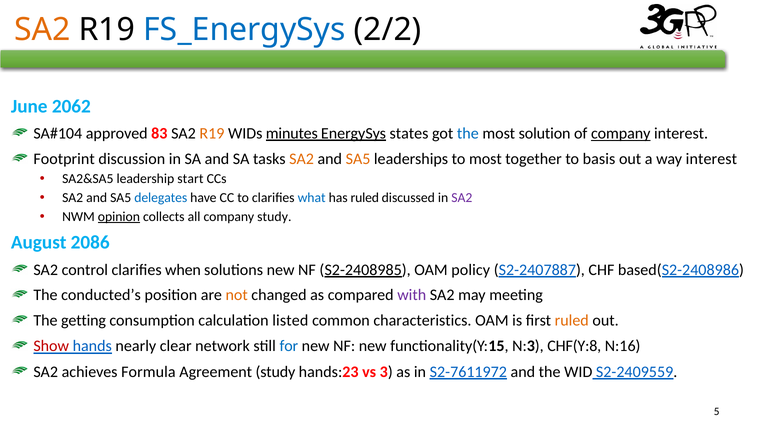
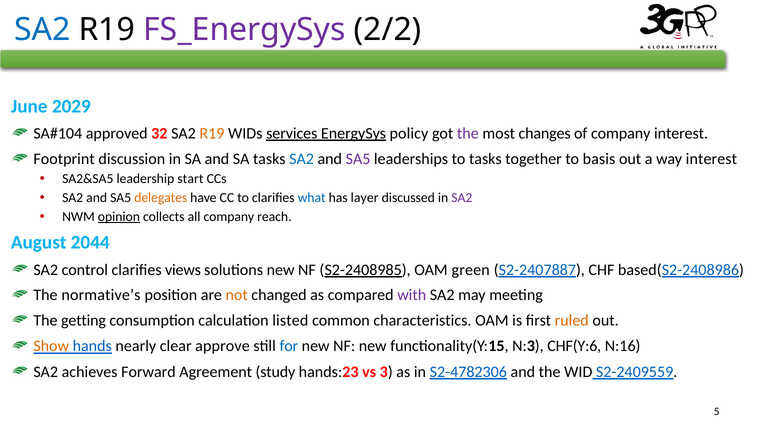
SA2 colour: orange -> blue (42, 30)
FS_EnergySys colour: blue -> purple (245, 30)
2062: 2062 -> 2029 (71, 106)
83: 83 -> 32 (159, 133)
minutes: minutes -> services (292, 133)
states: states -> policy (409, 133)
the colour: blue -> purple (468, 133)
solution: solution -> changes (545, 133)
company underline: present -> none (621, 133)
SA2 colour: orange -> blue (302, 159)
SA5 colour: orange -> purple (358, 159)
to most: most -> tasks (485, 159)
delegates colour: blue -> orange (161, 198)
has ruled: ruled -> layer (365, 198)
company study: study -> reach (274, 216)
2086: 2086 -> 2044 (90, 242)
when: when -> views (183, 269)
policy: policy -> green (471, 269)
conducted’s: conducted’s -> normative’s (101, 295)
Show colour: red -> orange (51, 346)
network: network -> approve (222, 346)
CHF(Y:8: CHF(Y:8 -> CHF(Y:6 (574, 346)
Formula: Formula -> Forward (148, 371)
S2-7611972: S2-7611972 -> S2-4782306 (468, 371)
